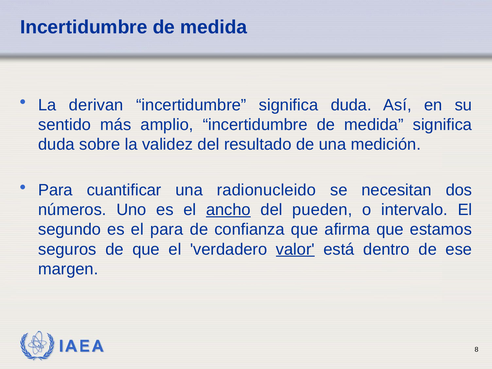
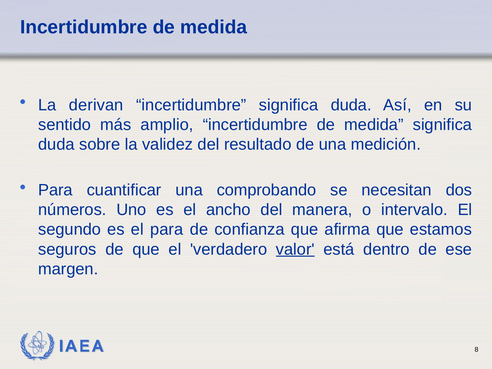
radionucleido: radionucleido -> comprobando (267, 190)
ancho underline: present -> none (228, 210)
pueden: pueden -> manera (322, 210)
